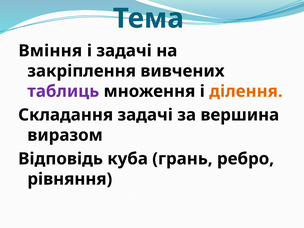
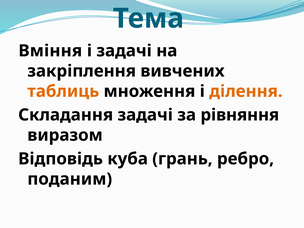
таблиць colour: purple -> orange (63, 91)
вершина: вершина -> рівняння (240, 115)
рівняння: рівняння -> поданим (70, 179)
